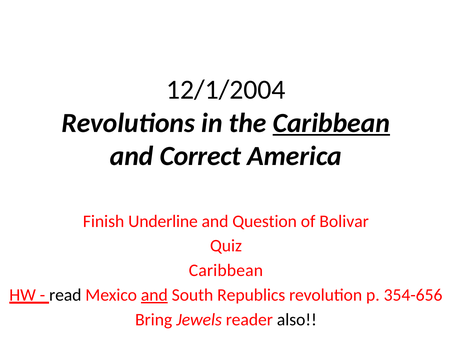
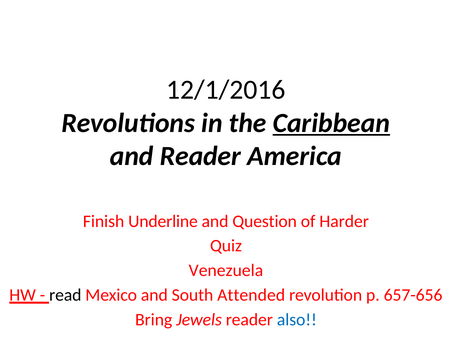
12/1/2004: 12/1/2004 -> 12/1/2016 (226, 90)
and Correct: Correct -> Reader (200, 156)
Bolivar: Bolivar -> Harder (344, 221)
Caribbean: Caribbean -> Venezuela (226, 270)
and underline: present -> none (154, 295)
Republics: Republics -> Attended (251, 295)
354-656: 354-656 -> 657-656 (413, 295)
also colour: black -> blue (297, 320)
